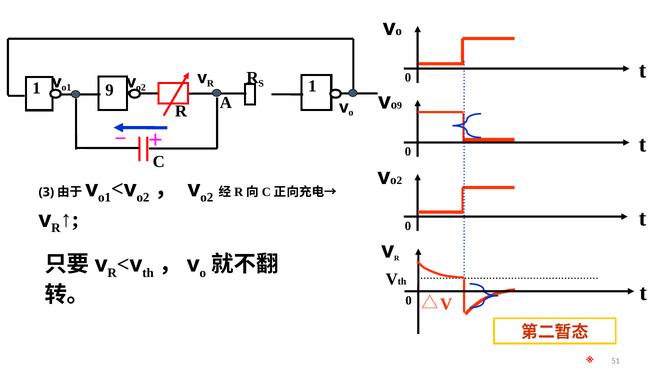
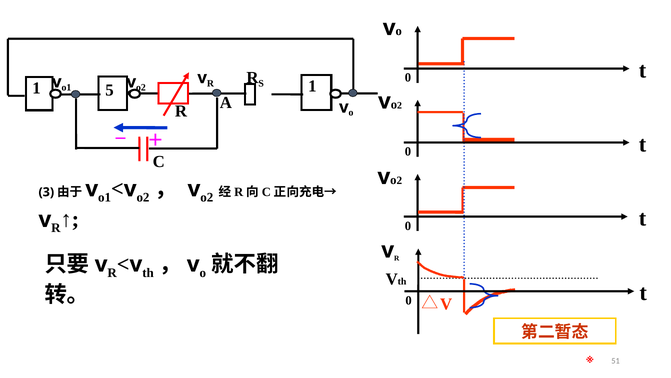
1 9: 9 -> 5 (110, 90)
vo 9: 9 -> 2 (400, 105)
